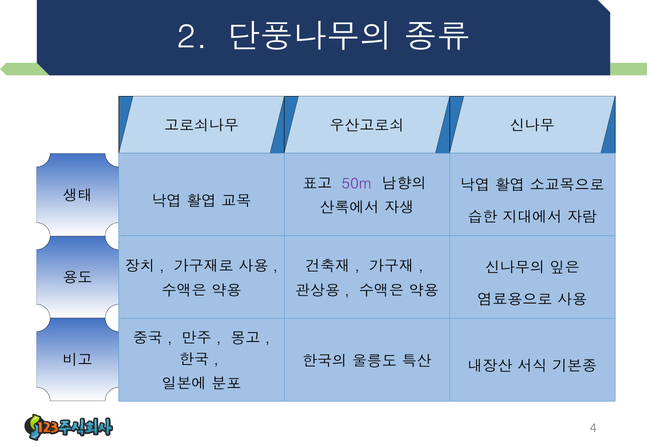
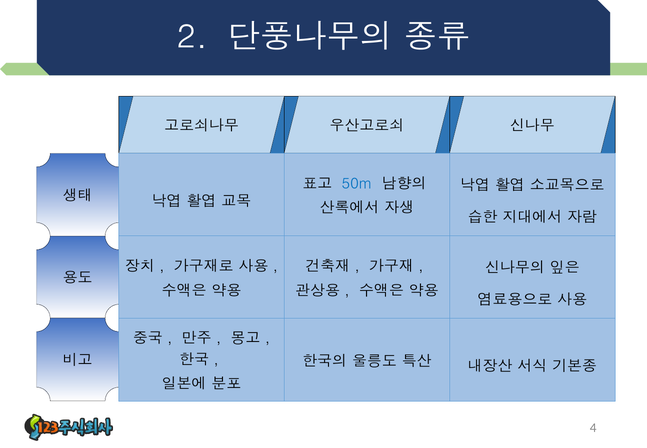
50m colour: purple -> blue (357, 184)
